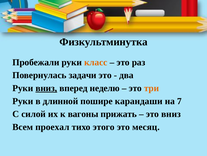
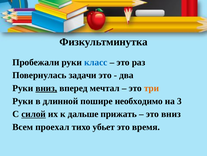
класс colour: orange -> blue (96, 62)
неделю: неделю -> мечтал (105, 88)
карандаши: карандаши -> необходимо (139, 101)
7: 7 -> 3 (179, 101)
силой underline: none -> present (34, 114)
вагоны: вагоны -> дальше (83, 114)
этого: этого -> убьет (104, 126)
месяц: месяц -> время (146, 126)
